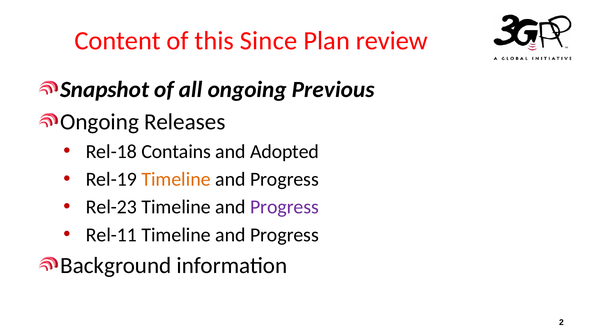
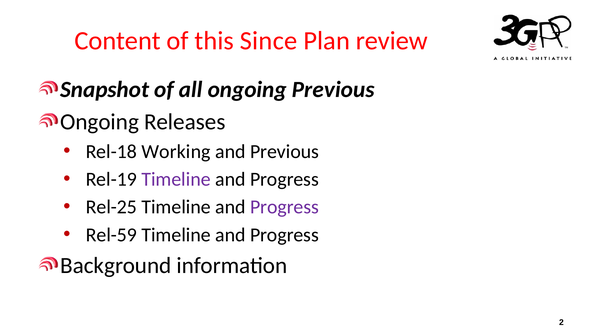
Contains: Contains -> Working (176, 152)
and Adopted: Adopted -> Previous (284, 152)
Timeline colour: orange -> purple (176, 179)
Rel-23: Rel-23 -> Rel-25 (111, 207)
Rel-11: Rel-11 -> Rel-59 (111, 235)
